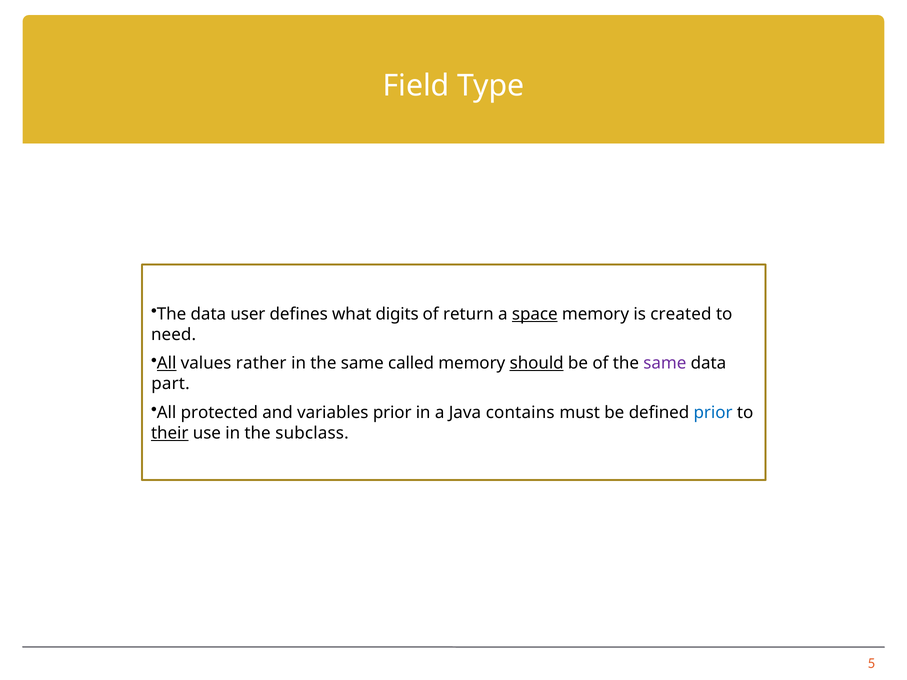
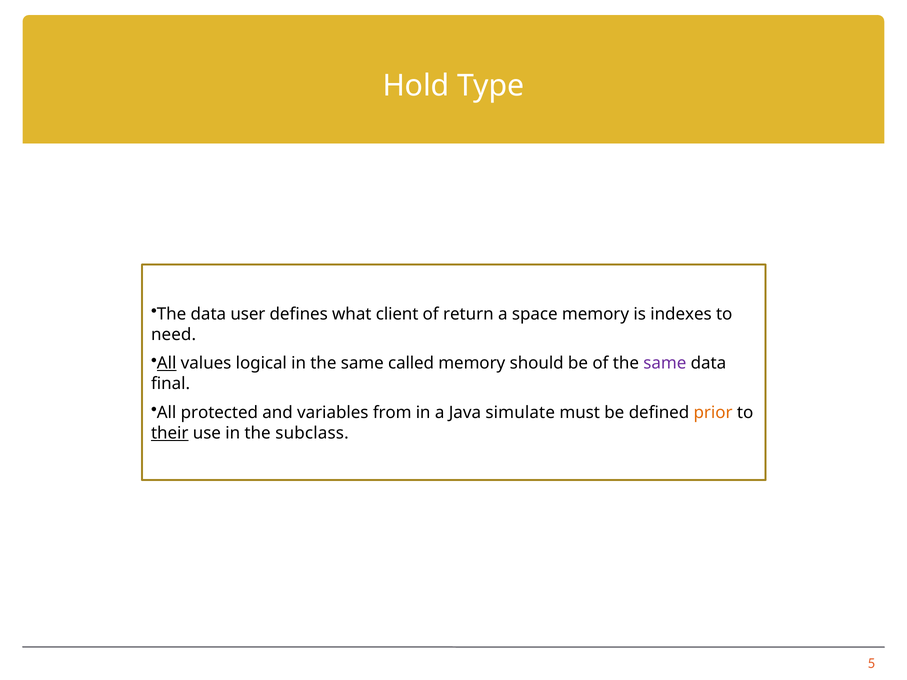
Field: Field -> Hold (416, 86)
digits: digits -> client (397, 314)
space underline: present -> none (535, 314)
created: created -> indexes (681, 314)
rather: rather -> logical (261, 363)
should underline: present -> none (537, 363)
part: part -> final (171, 384)
variables prior: prior -> from (392, 413)
contains: contains -> simulate (520, 413)
prior colour: blue -> orange (713, 413)
